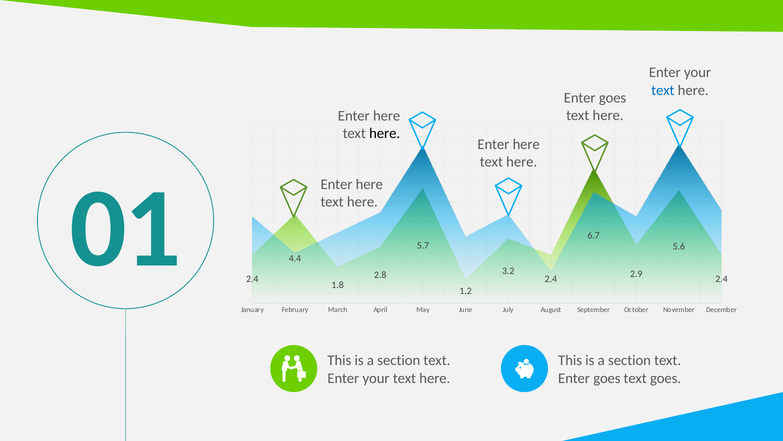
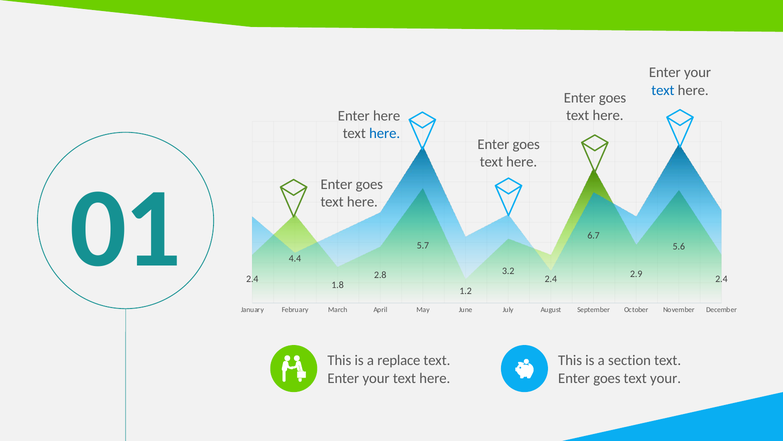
here colour: black -> blue (385, 133)
here: here -> goes (526, 144)
01 Enter here: here -> goes (369, 184)
section: section -> replace (399, 360)
text goes: goes -> your (665, 378)
